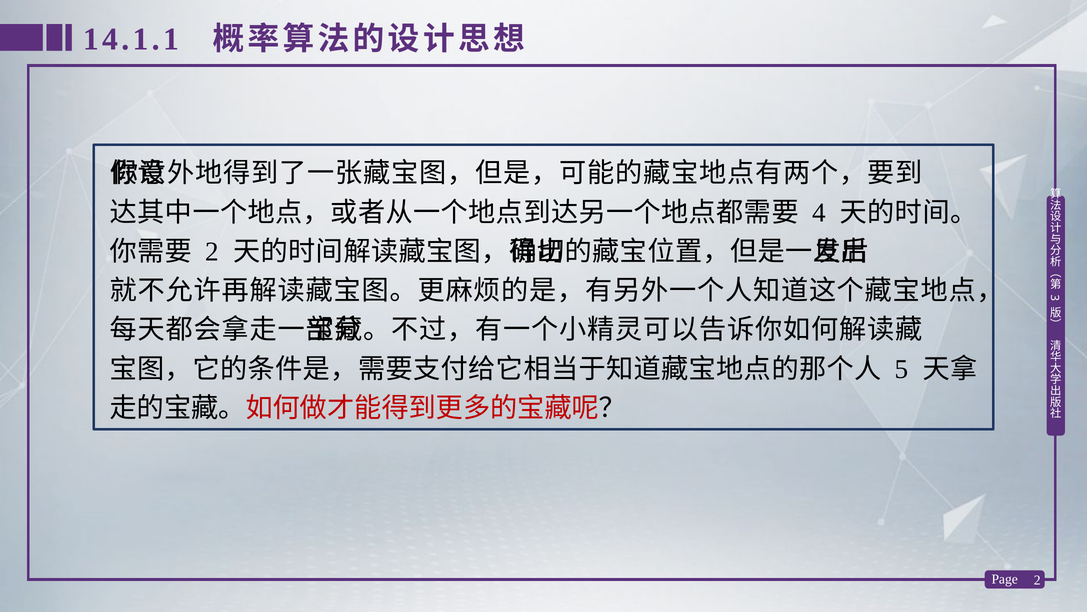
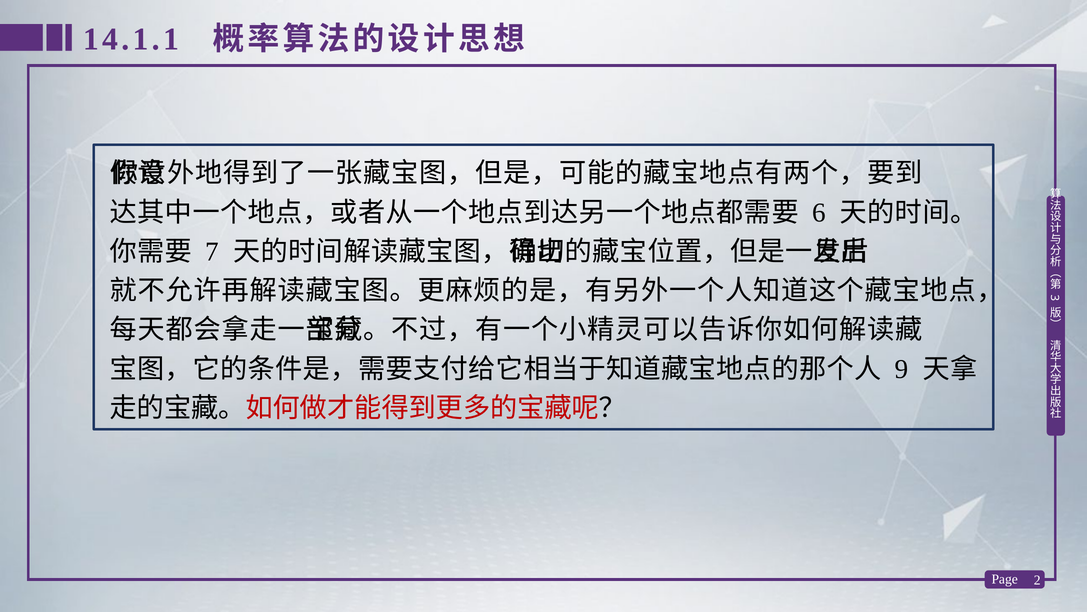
4: 4 -> 6 (819, 212)
2: 2 -> 7 (212, 251)
5: 5 -> 9 (902, 369)
